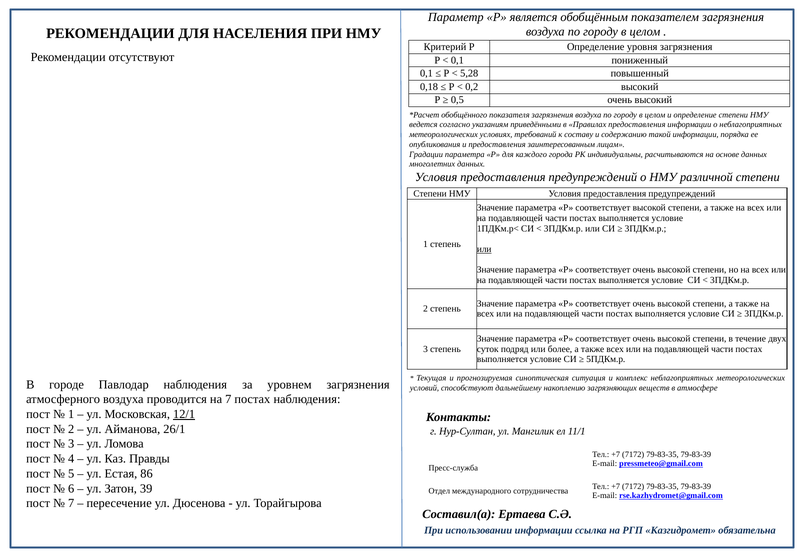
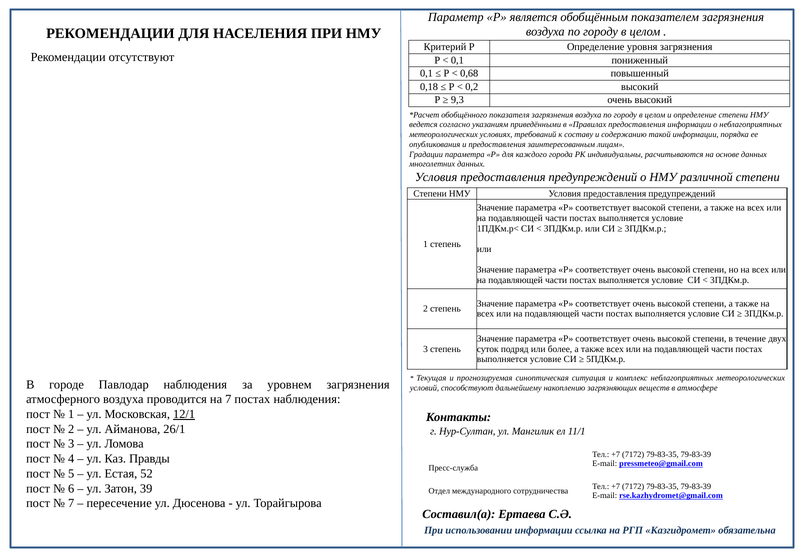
5,28: 5,28 -> 0,68 (469, 73)
0,5: 0,5 -> 9,3 (457, 100)
или underline: present -> none (484, 249)
86: 86 -> 52 (147, 473)
